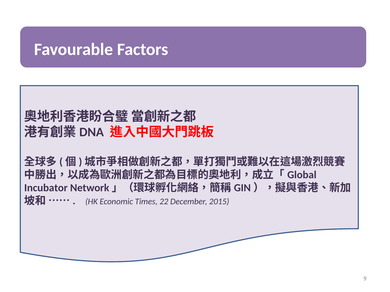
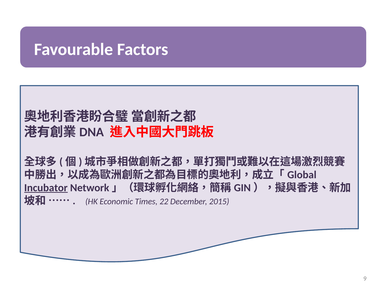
Incubator underline: none -> present (46, 188)
